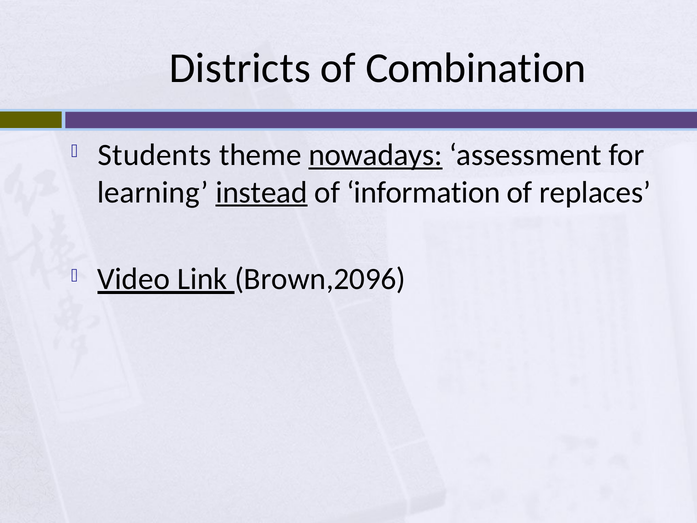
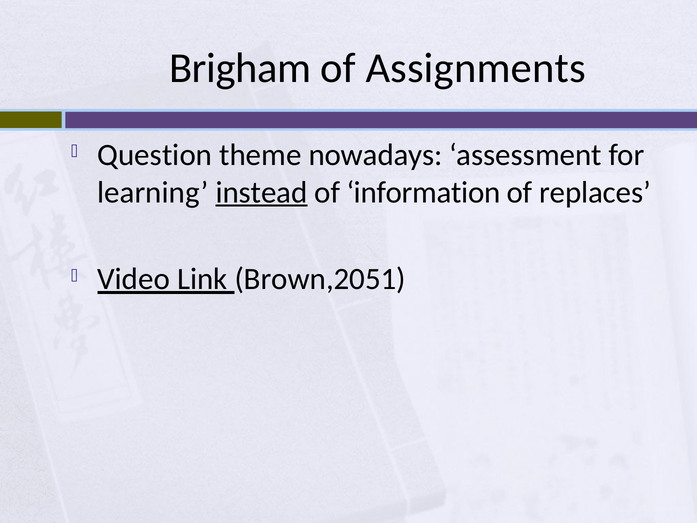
Districts: Districts -> Brigham (240, 68)
Combination: Combination -> Assignments (476, 68)
Students: Students -> Question (155, 155)
nowadays underline: present -> none (376, 155)
Brown,2096: Brown,2096 -> Brown,2051 (320, 279)
